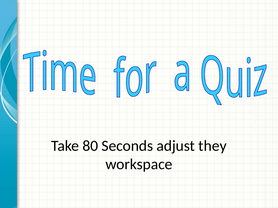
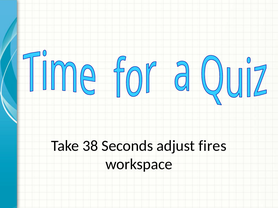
80: 80 -> 38 (90, 146)
they: they -> fires (212, 146)
